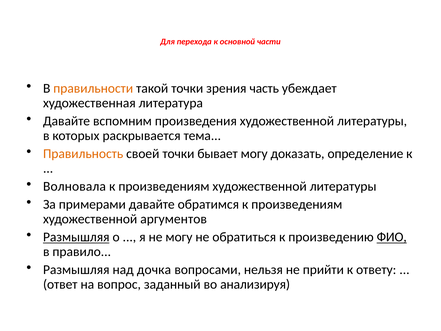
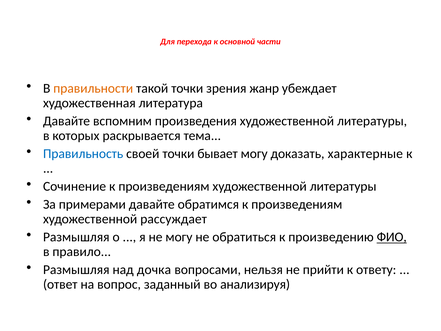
часть: часть -> жанр (264, 88)
Правильность colour: orange -> blue (83, 154)
определение: определение -> характерные (365, 154)
Волновала: Волновала -> Сочинение (75, 186)
аргументов: аргументов -> рассуждает (174, 219)
Размышляя underline: present -> none (76, 237)
